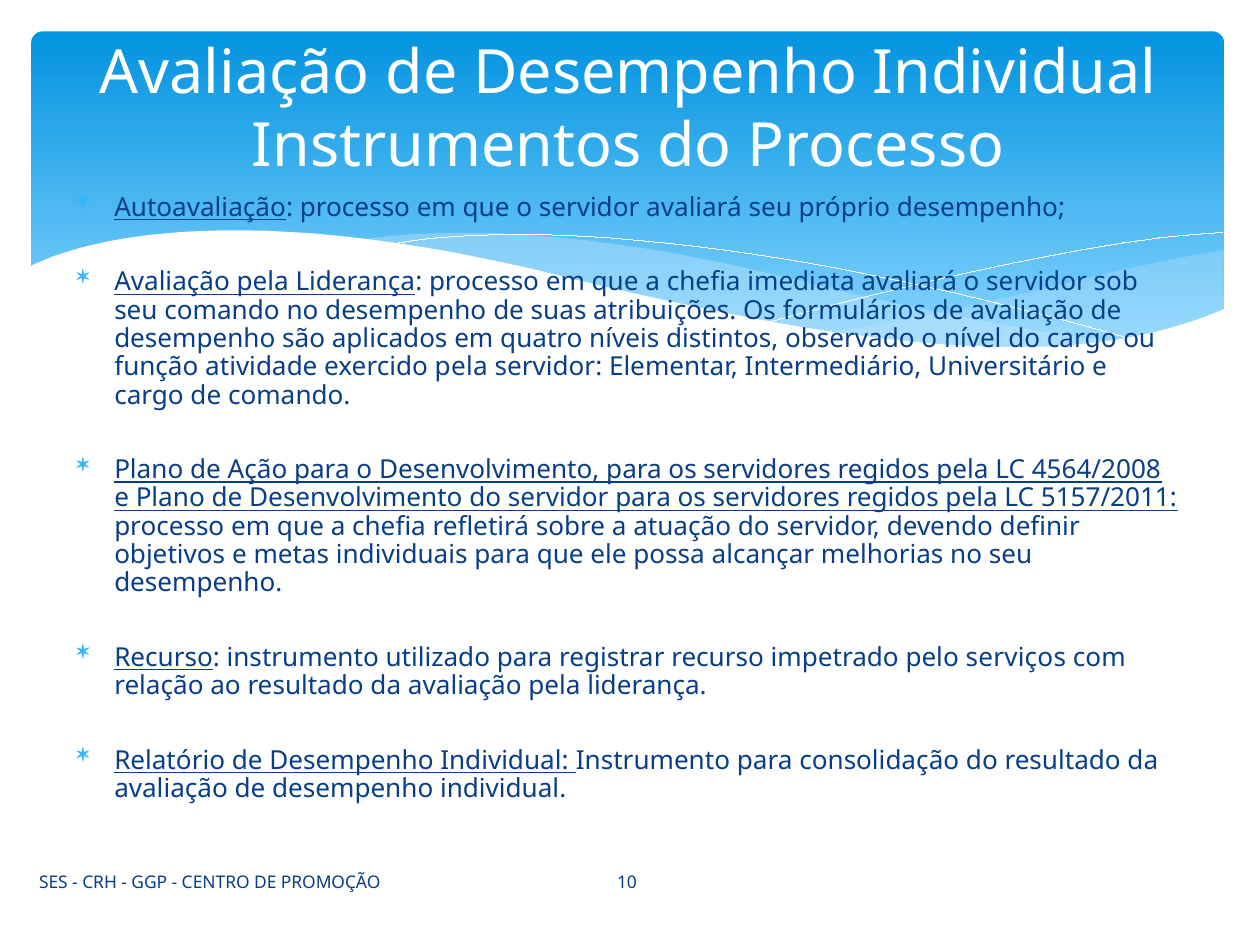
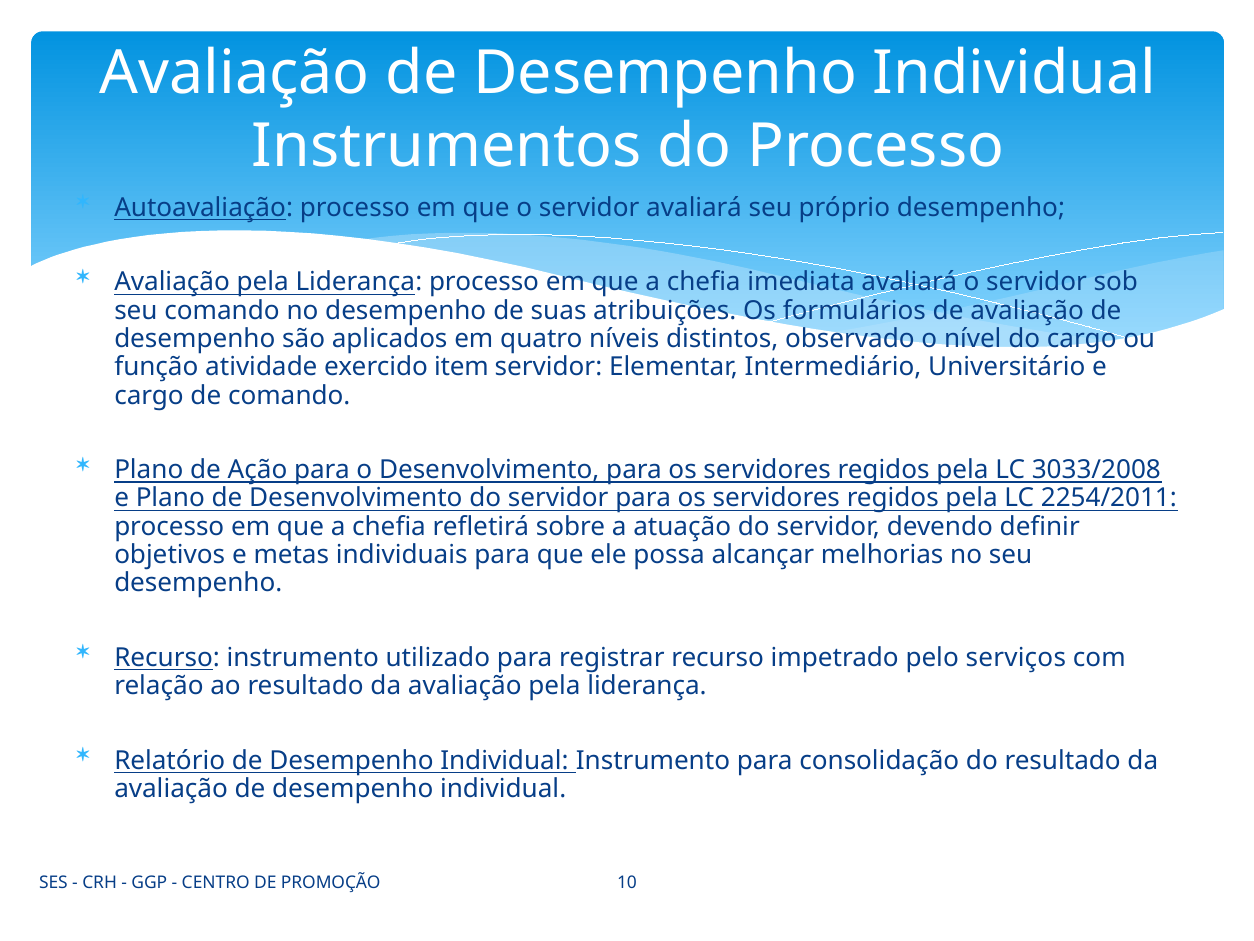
exercido pela: pela -> item (461, 367)
4564/2008: 4564/2008 -> 3033/2008 (1096, 470)
5157/2011: 5157/2011 -> 2254/2011 (1109, 498)
